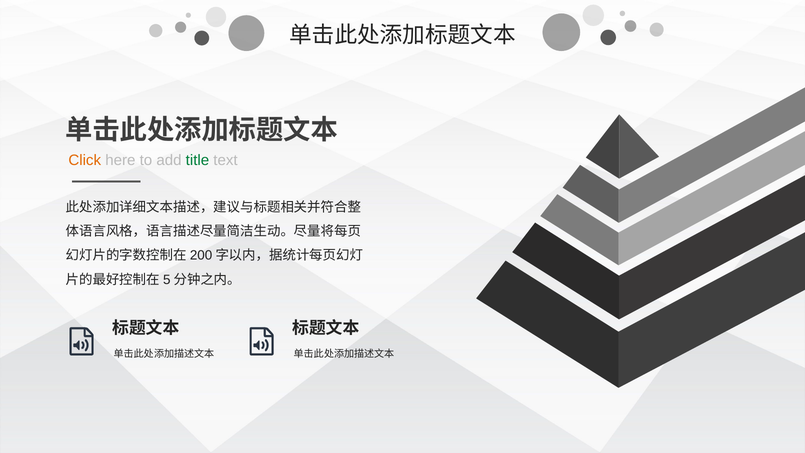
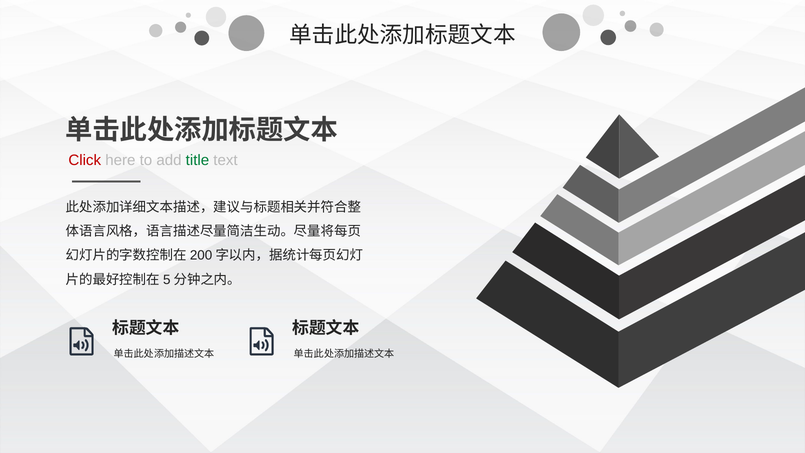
Click colour: orange -> red (85, 160)
